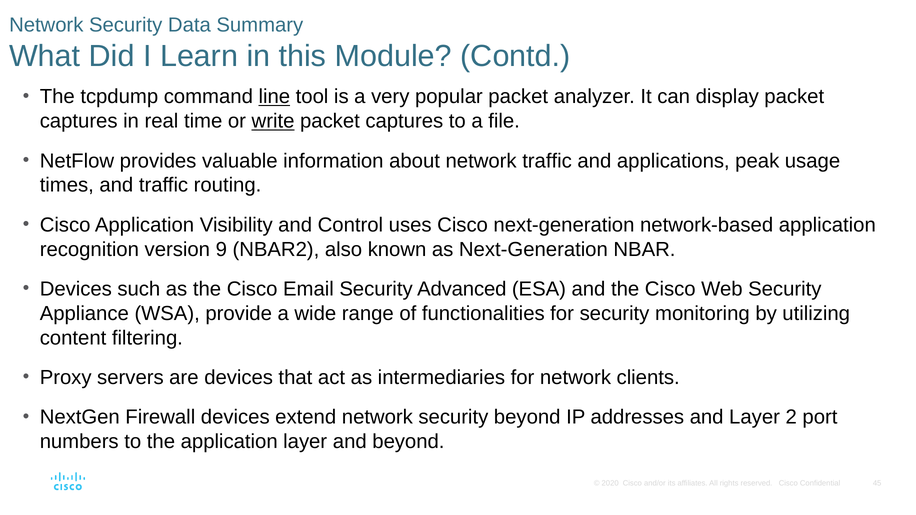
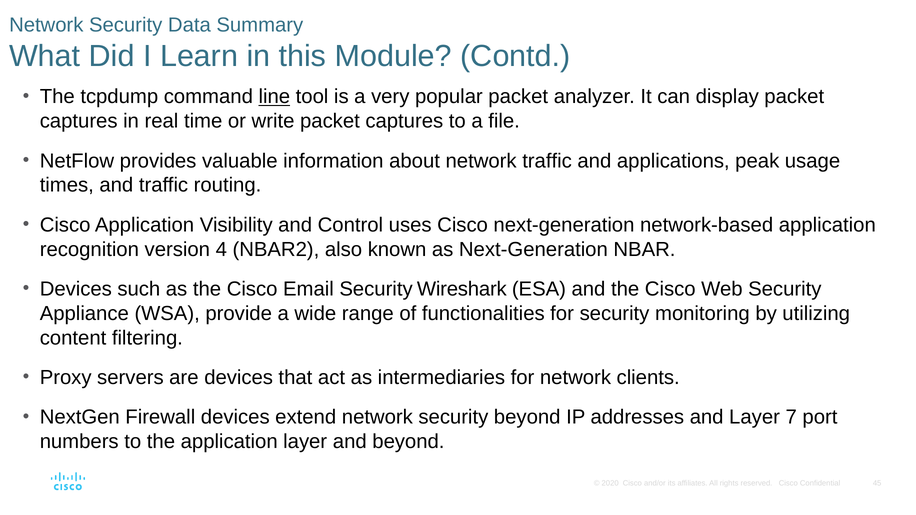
write underline: present -> none (273, 121)
9: 9 -> 4 (221, 249)
Advanced: Advanced -> Wireshark (462, 289)
2: 2 -> 7 (791, 417)
